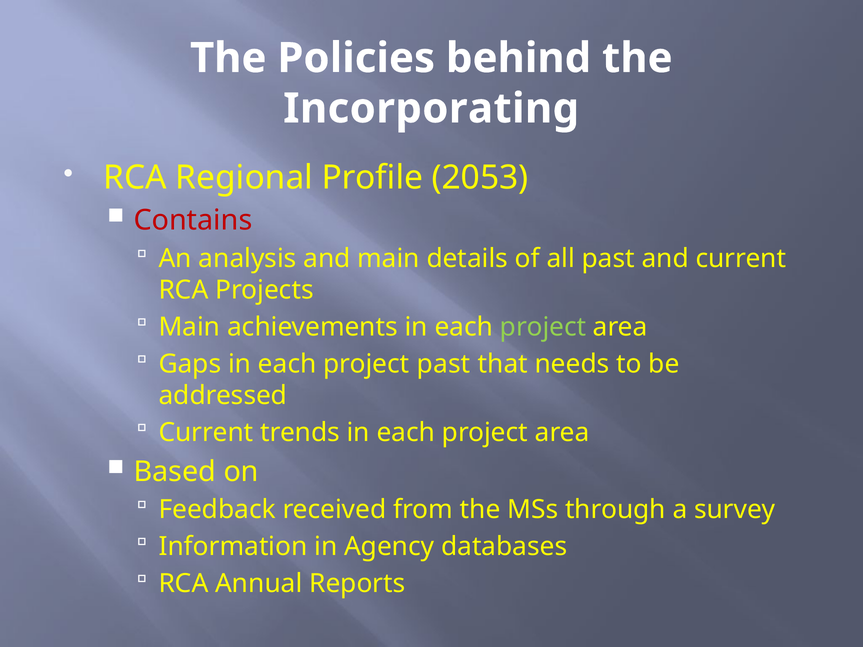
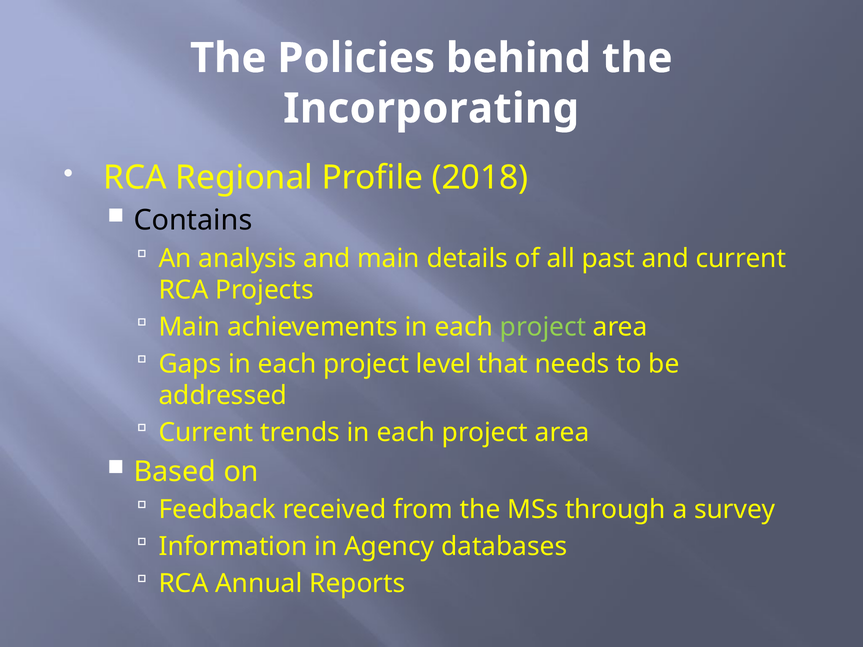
2053: 2053 -> 2018 (480, 178)
Contains colour: red -> black (193, 221)
project past: past -> level (444, 364)
